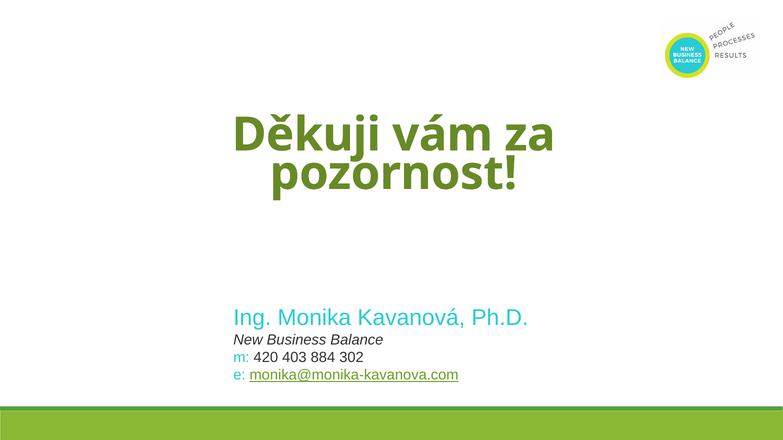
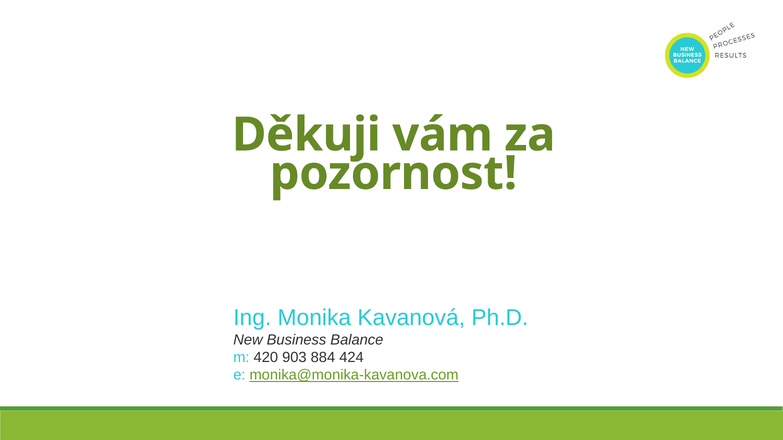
403: 403 -> 903 (294, 358)
302: 302 -> 424 (352, 358)
